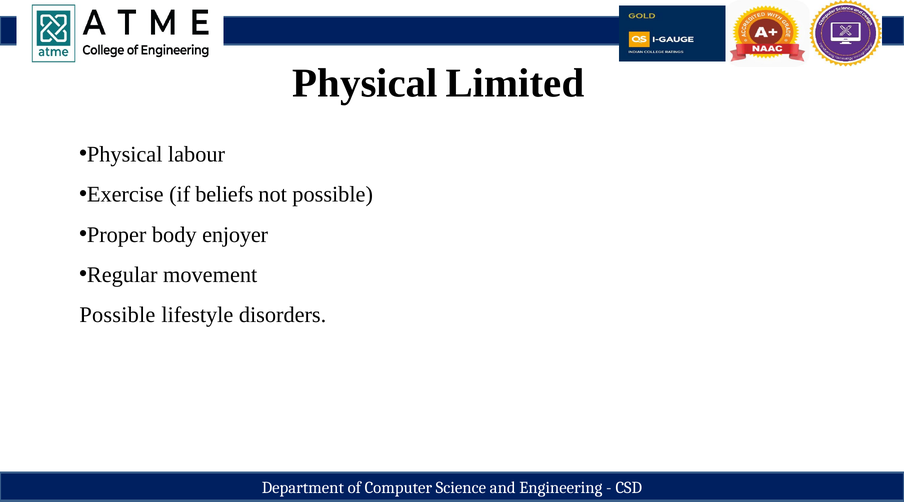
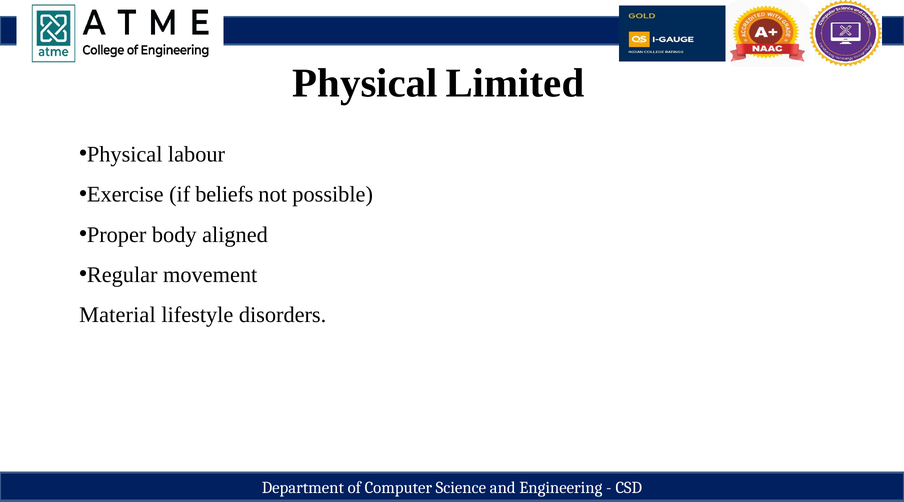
enjoyer: enjoyer -> aligned (235, 235)
Possible: Possible -> Material (117, 315)
